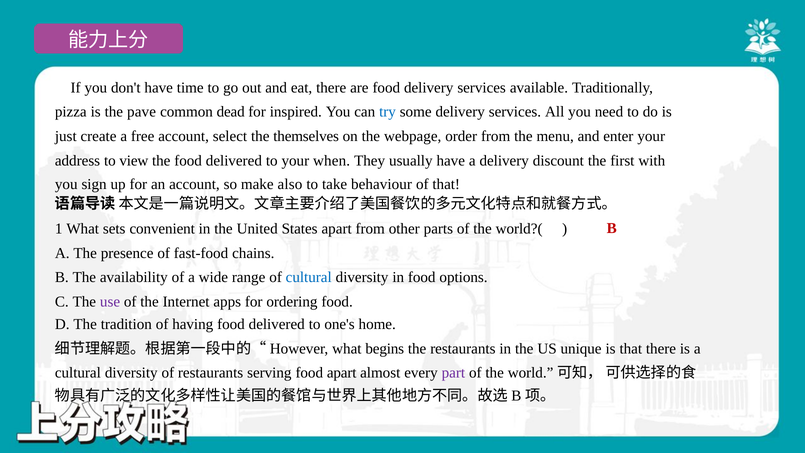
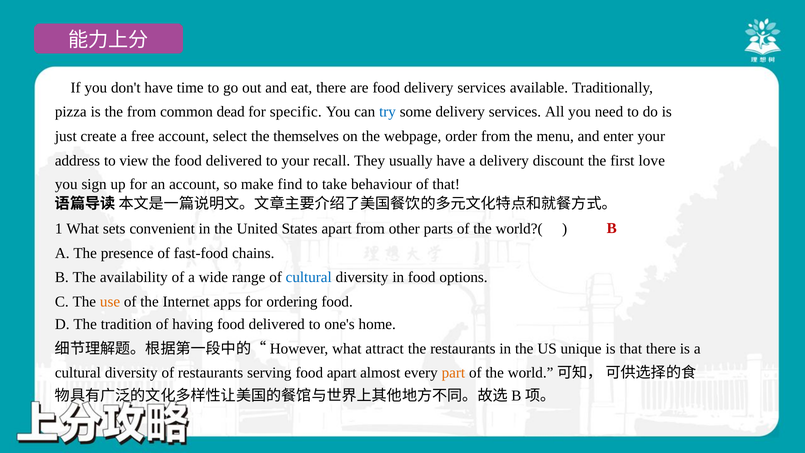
the pave: pave -> from (142, 112)
inspired: inspired -> specific (296, 112)
when: when -> recall (332, 160)
with: with -> love (652, 160)
also: also -> find (290, 184)
use colour: purple -> orange (110, 302)
begins: begins -> attract (385, 349)
part colour: purple -> orange (453, 373)
